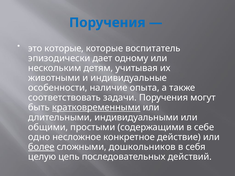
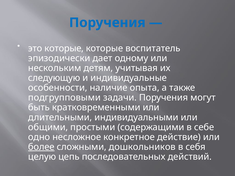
животными: животными -> следующую (54, 78)
соответствовать: соответствовать -> подгрупповыми (64, 98)
кратковременными underline: present -> none (96, 108)
